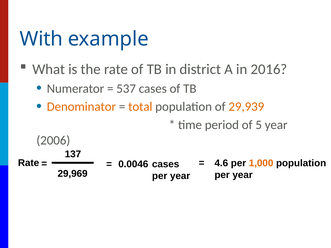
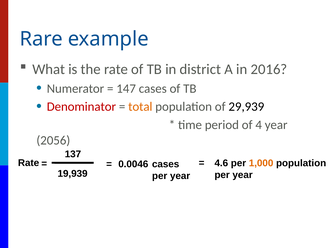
With: With -> Rare (41, 39)
537: 537 -> 147 (126, 89)
Denominator colour: orange -> red (81, 107)
29,939 colour: orange -> black (246, 107)
5: 5 -> 4 (259, 125)
2006: 2006 -> 2056 (53, 141)
29,969: 29,969 -> 19,939 (73, 174)
